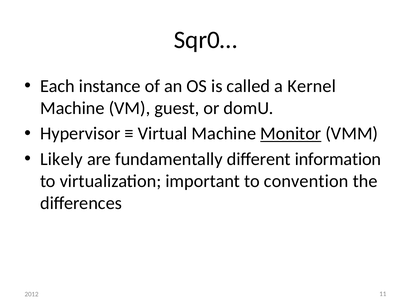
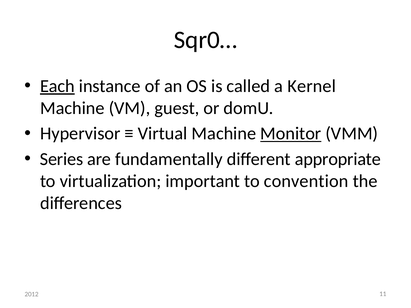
Each underline: none -> present (57, 86)
Likely: Likely -> Series (62, 159)
information: information -> appropriate (338, 159)
